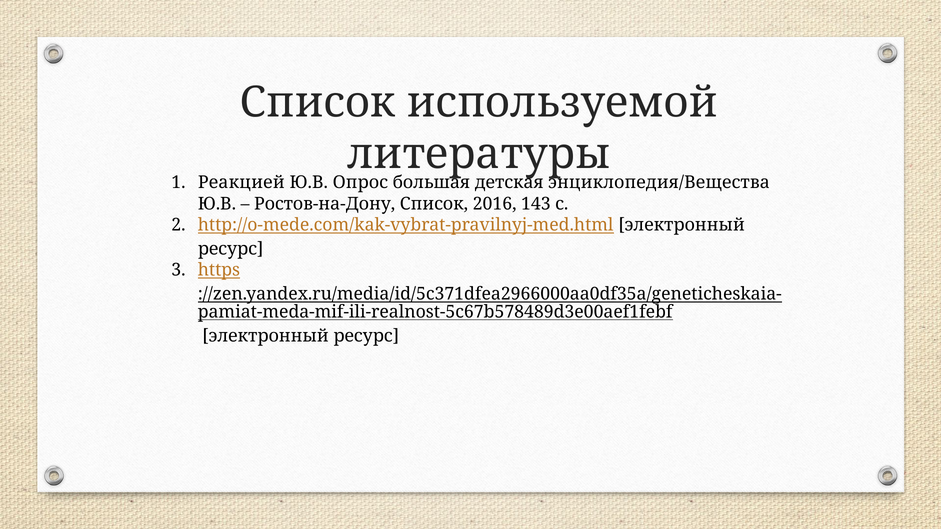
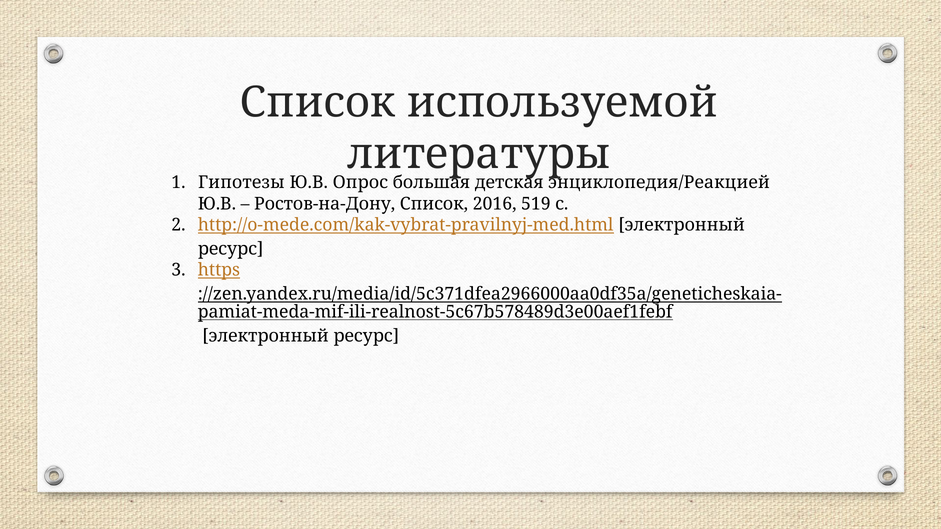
Реакцией: Реакцией -> Гипотезы (241, 183)
энциклопедия/Вещества: энциклопедия/Вещества -> энциклопедия/Реакцией (659, 183)
143: 143 -> 519 (536, 204)
